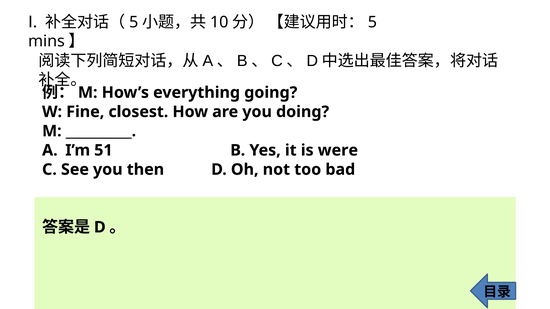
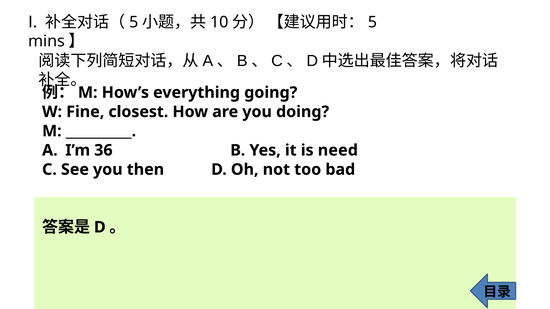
51: 51 -> 36 (103, 150)
were: were -> need (338, 150)
